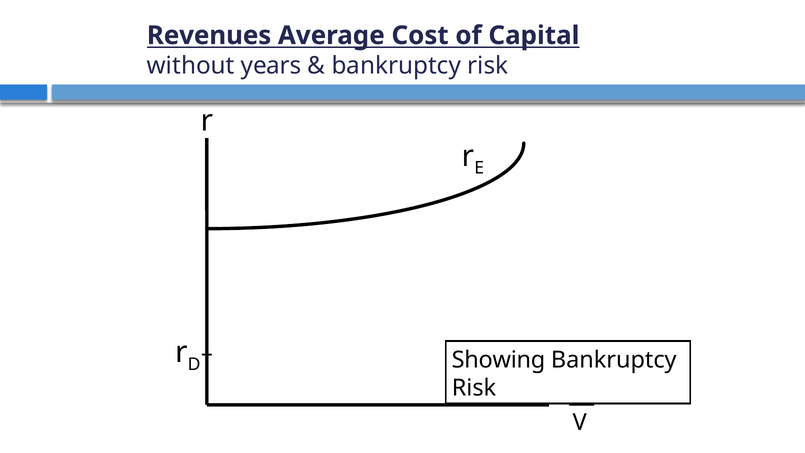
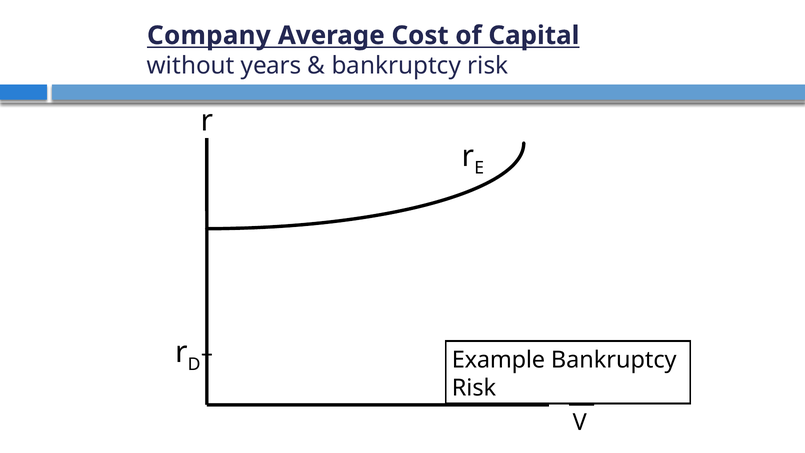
Revenues: Revenues -> Company (209, 35)
Showing: Showing -> Example (498, 360)
